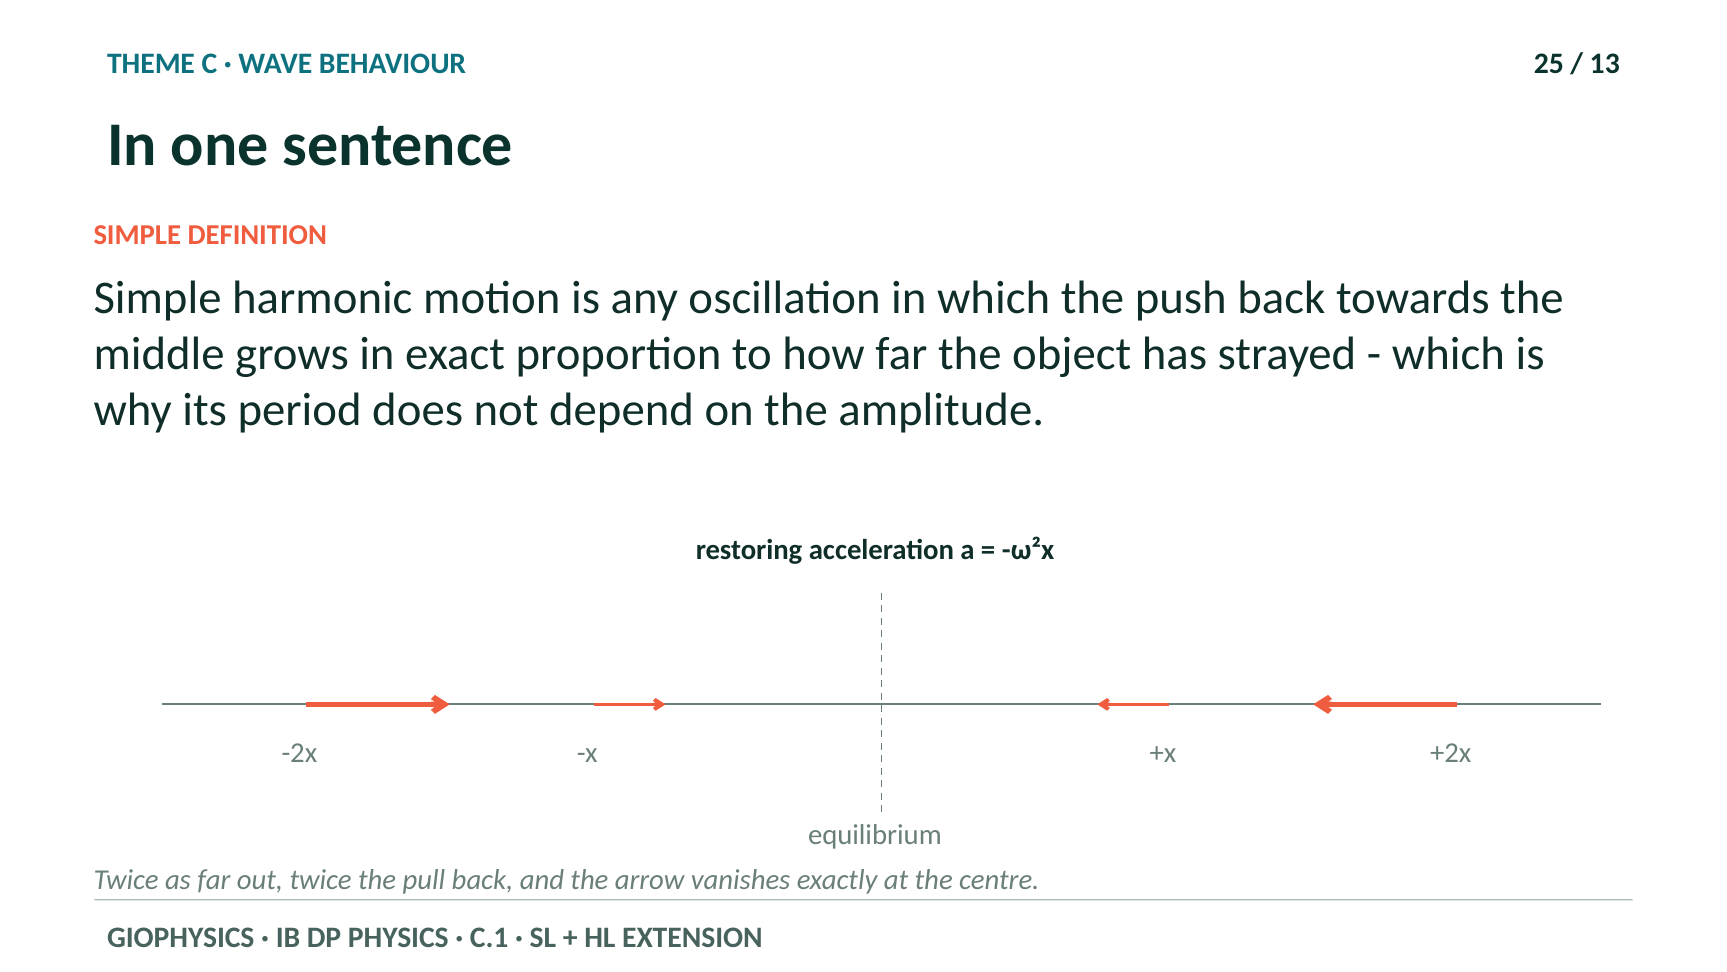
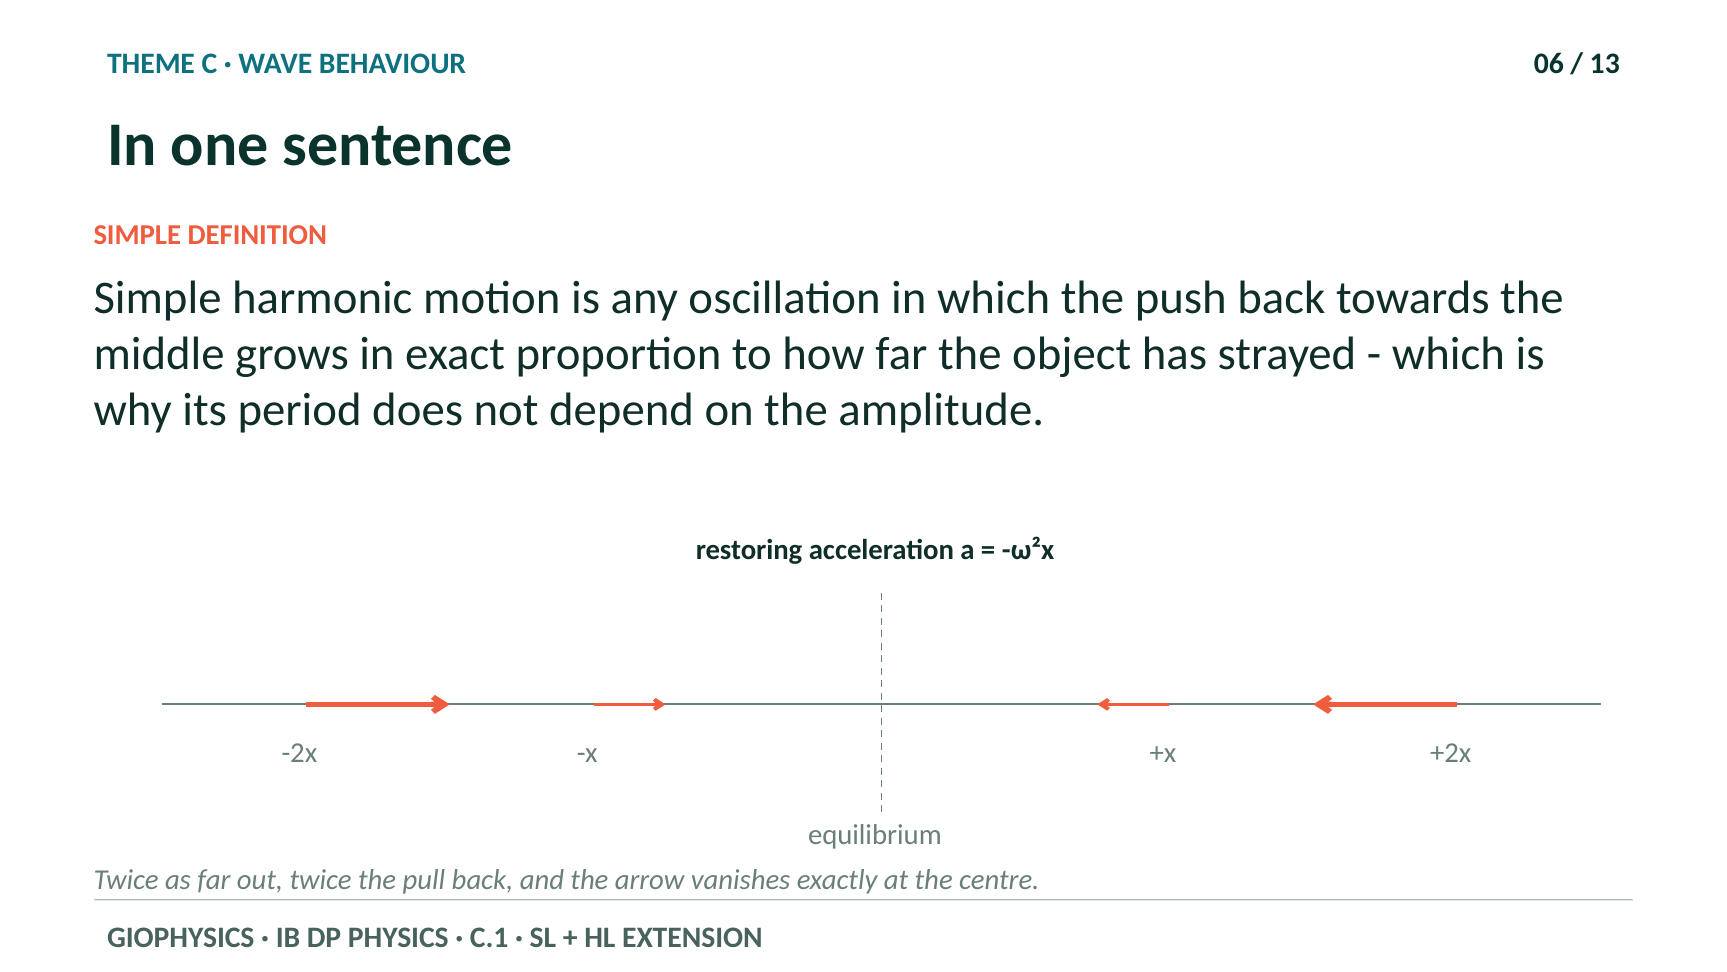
25: 25 -> 06 (1549, 64)
